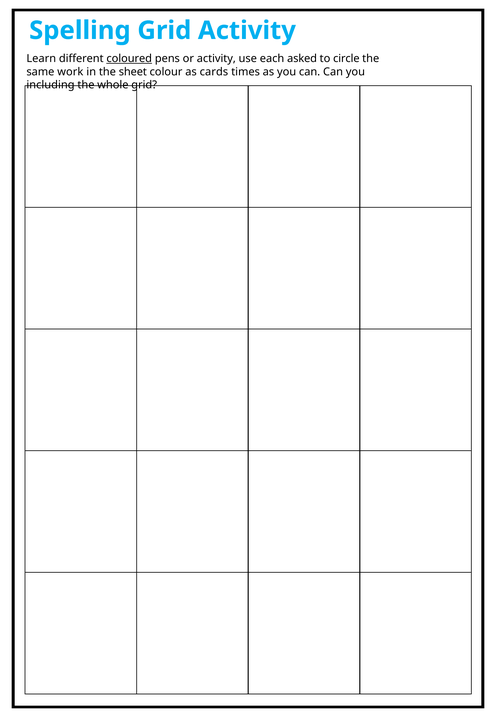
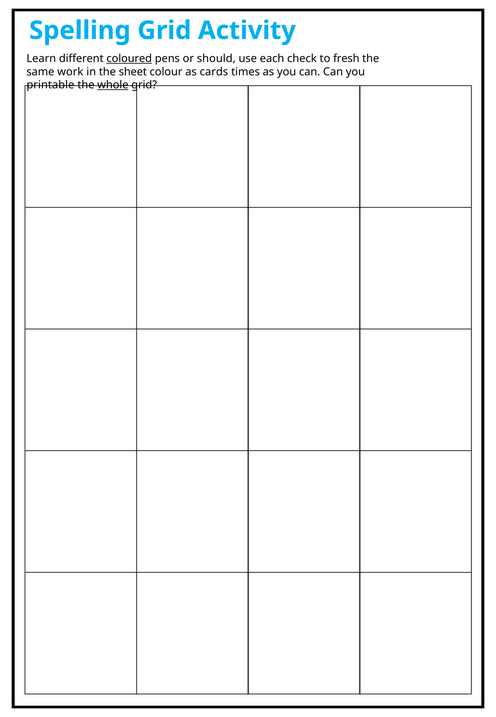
or activity: activity -> should (216, 58)
asked: asked -> check (302, 58)
circle: circle -> fresh (346, 58)
including: including -> printable (50, 85)
whole underline: none -> present (113, 85)
